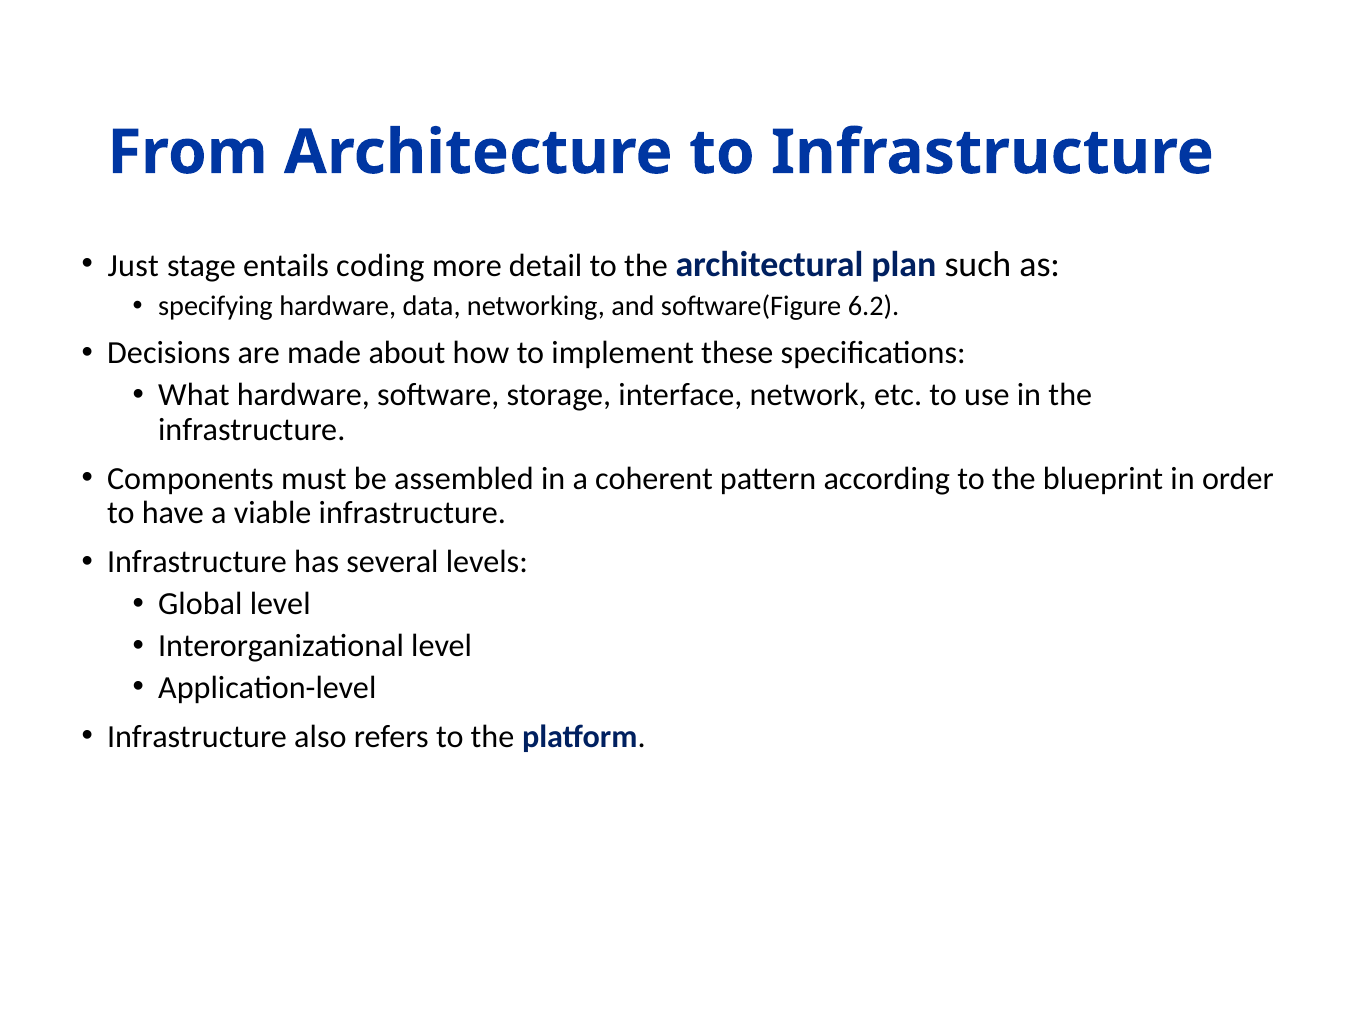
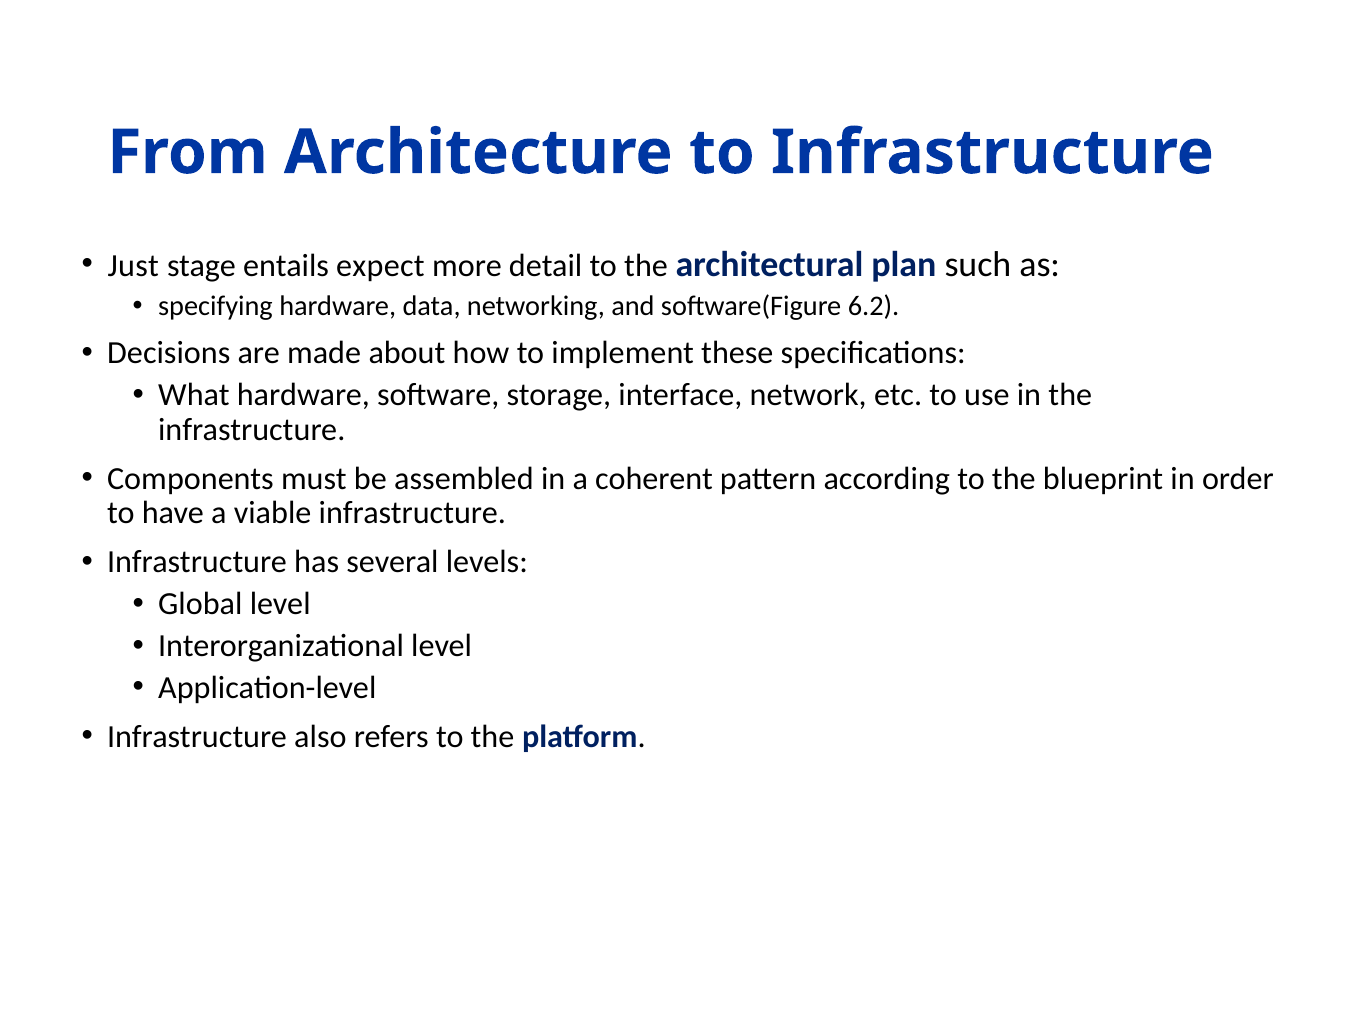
coding: coding -> expect (380, 265)
